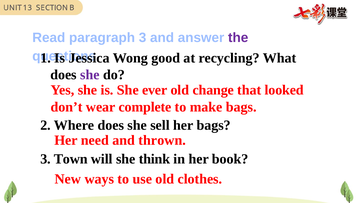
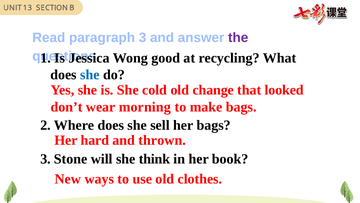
she colour: purple -> blue (90, 75)
ever: ever -> cold (155, 90)
complete: complete -> morning (145, 107)
need: need -> hard (95, 140)
Town: Town -> Stone (71, 159)
